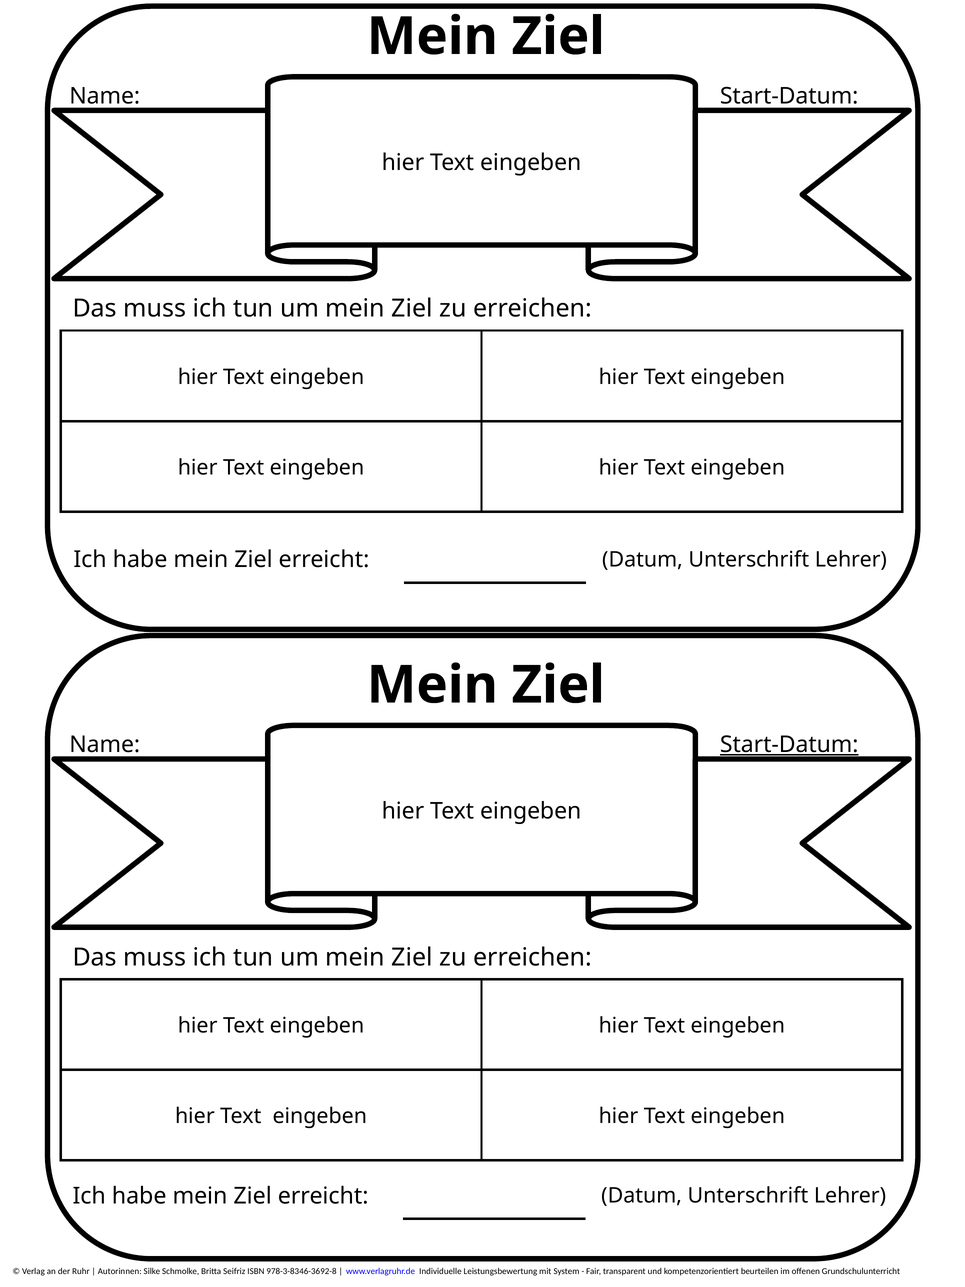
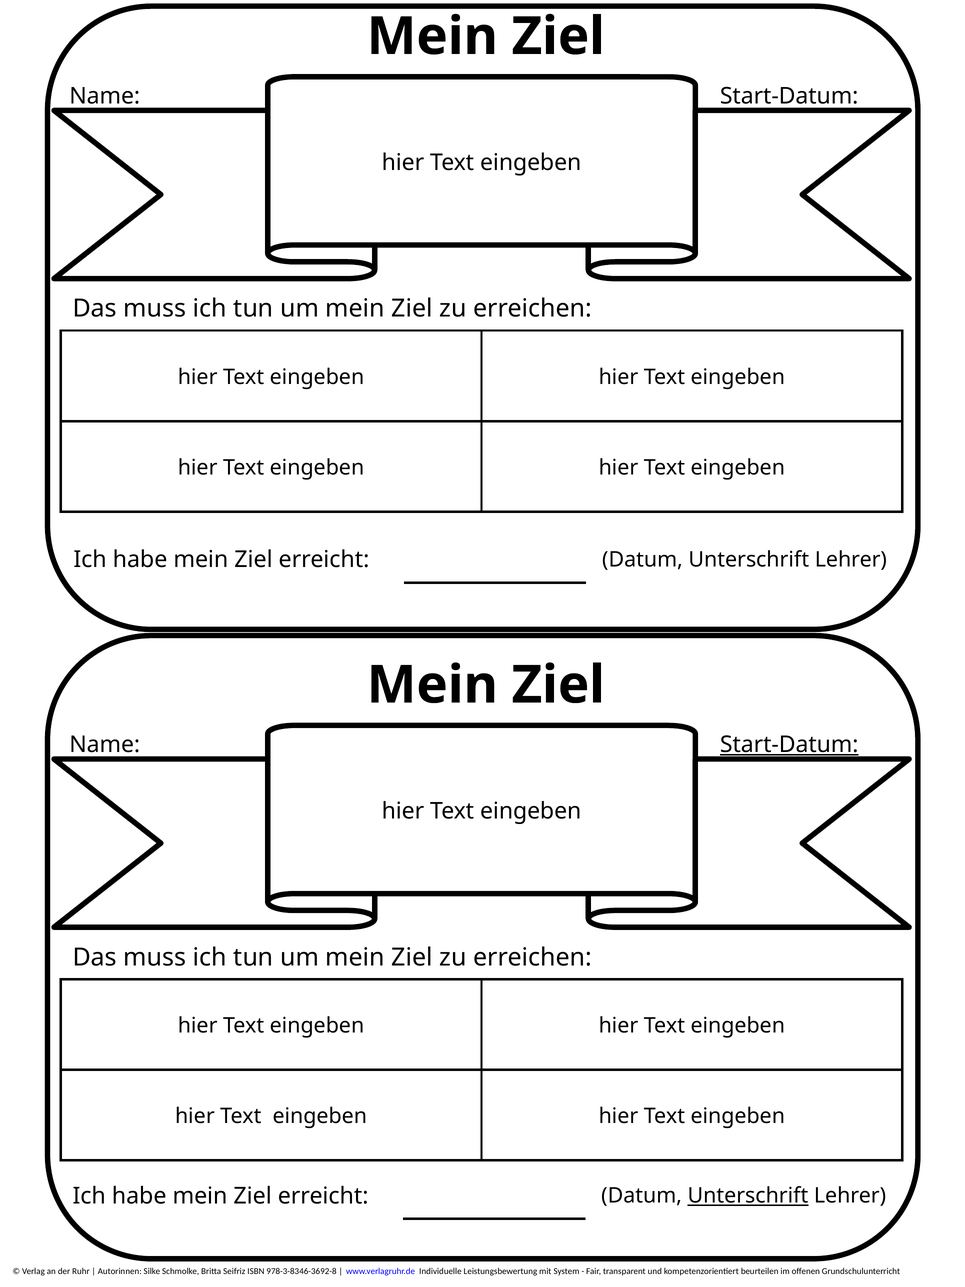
Unterschrift underline: none -> present (748, 1196)
